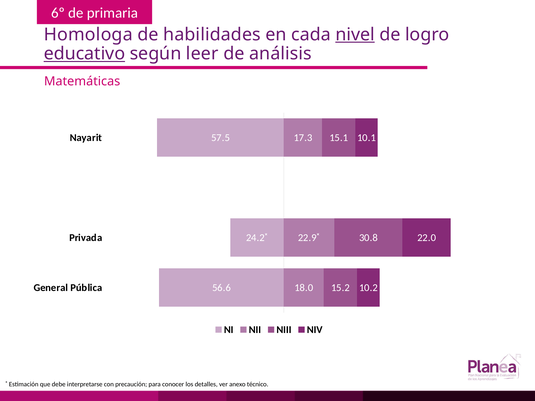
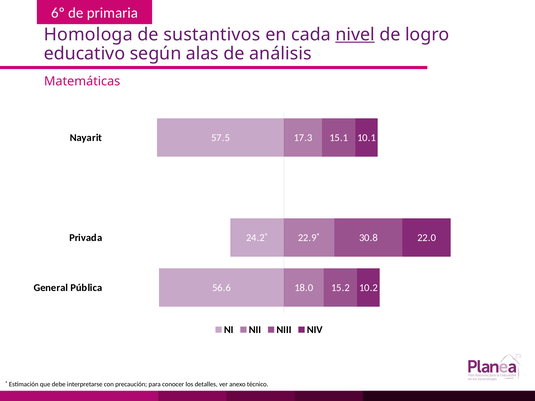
habilidades: habilidades -> sustantivos (212, 35)
educativo underline: present -> none (84, 54)
leer: leer -> alas (202, 54)
